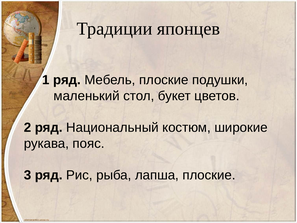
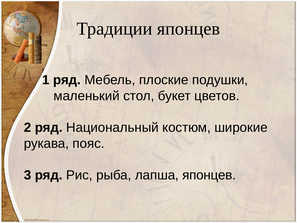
лапша плоские: плоские -> японцев (209, 175)
